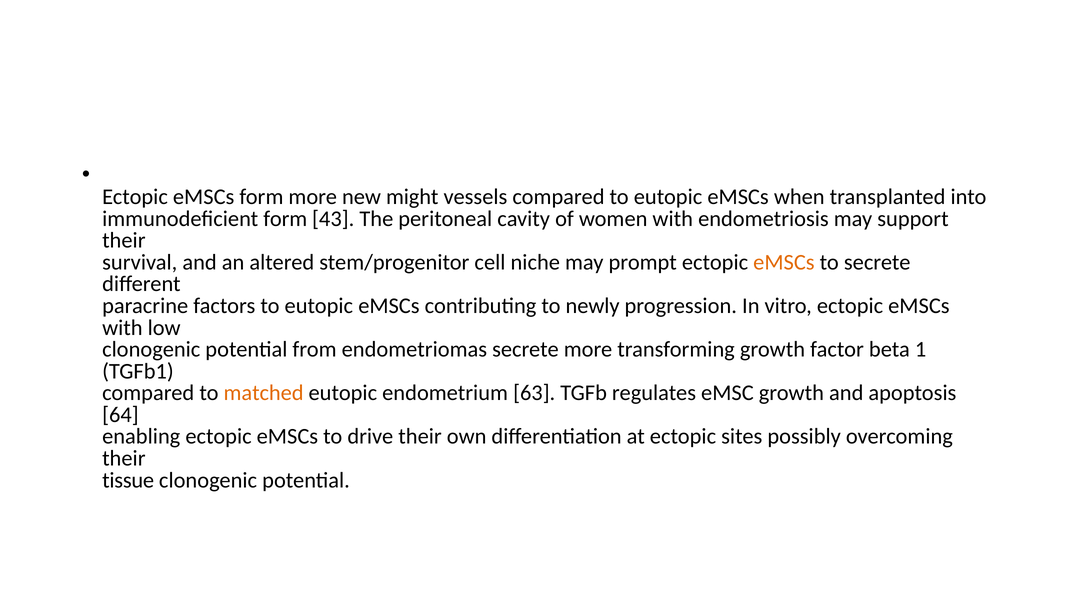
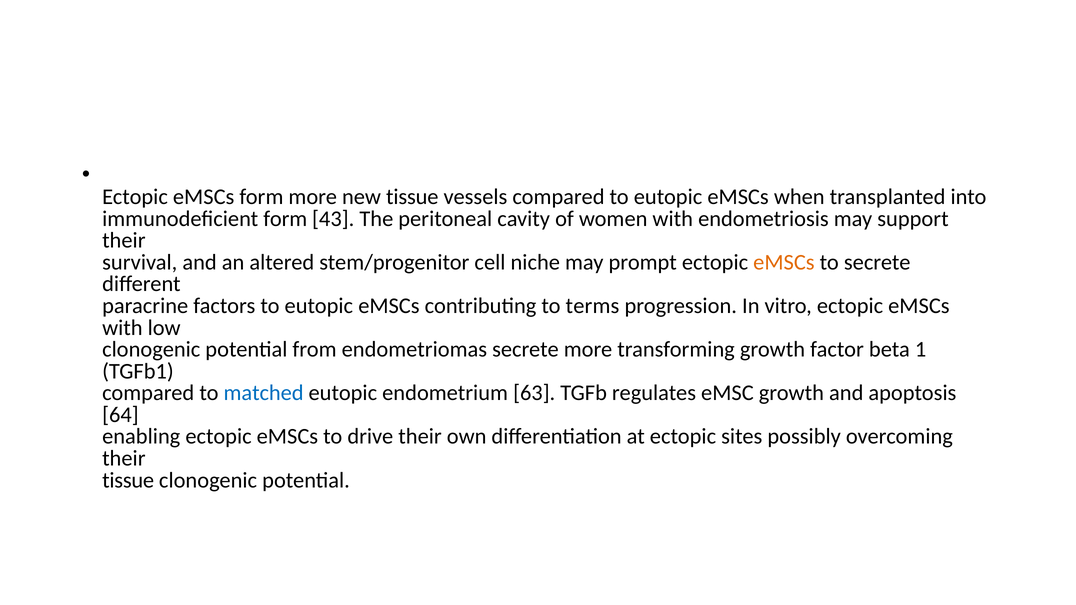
new might: might -> tissue (412, 197)
newly: newly -> terms (592, 306)
matched colour: orange -> blue (264, 393)
